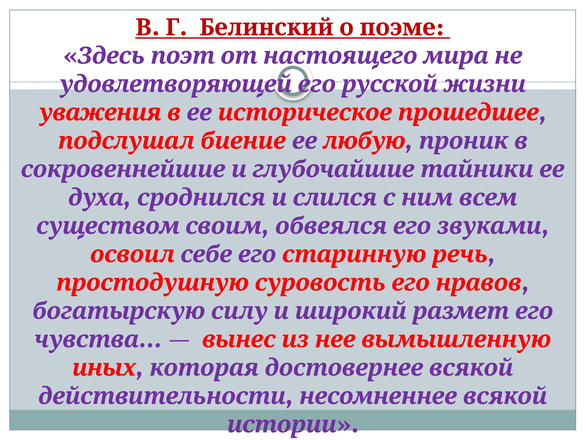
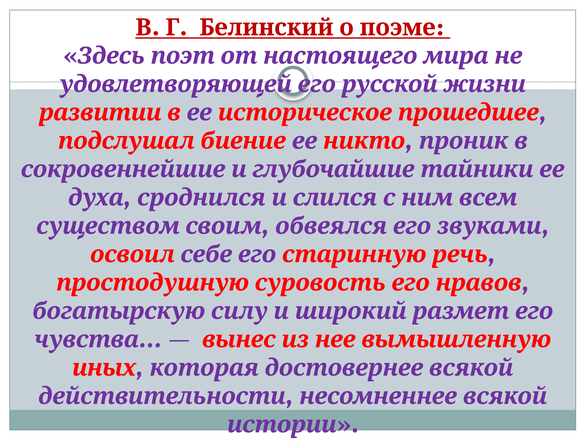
уважения: уважения -> развитии (100, 112)
любую: любую -> никто (364, 141)
